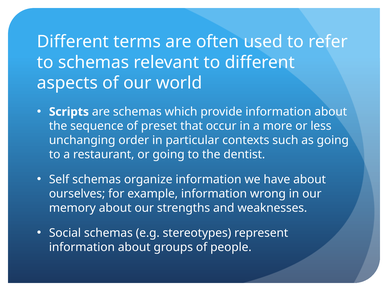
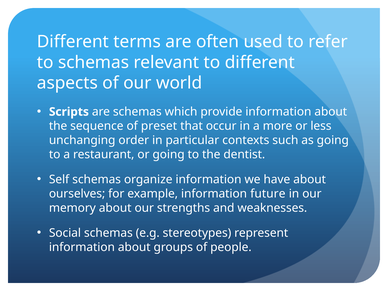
wrong: wrong -> future (268, 194)
